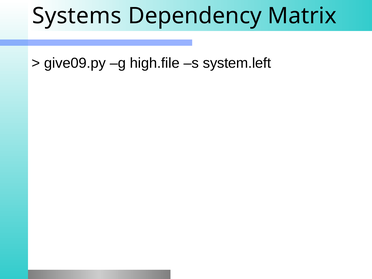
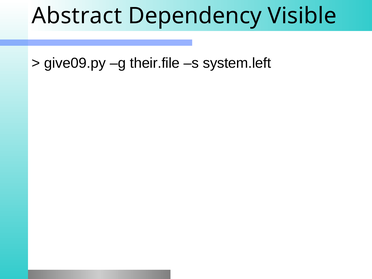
Systems: Systems -> Abstract (77, 16)
Matrix: Matrix -> Visible (302, 16)
high.file: high.file -> their.file (155, 63)
